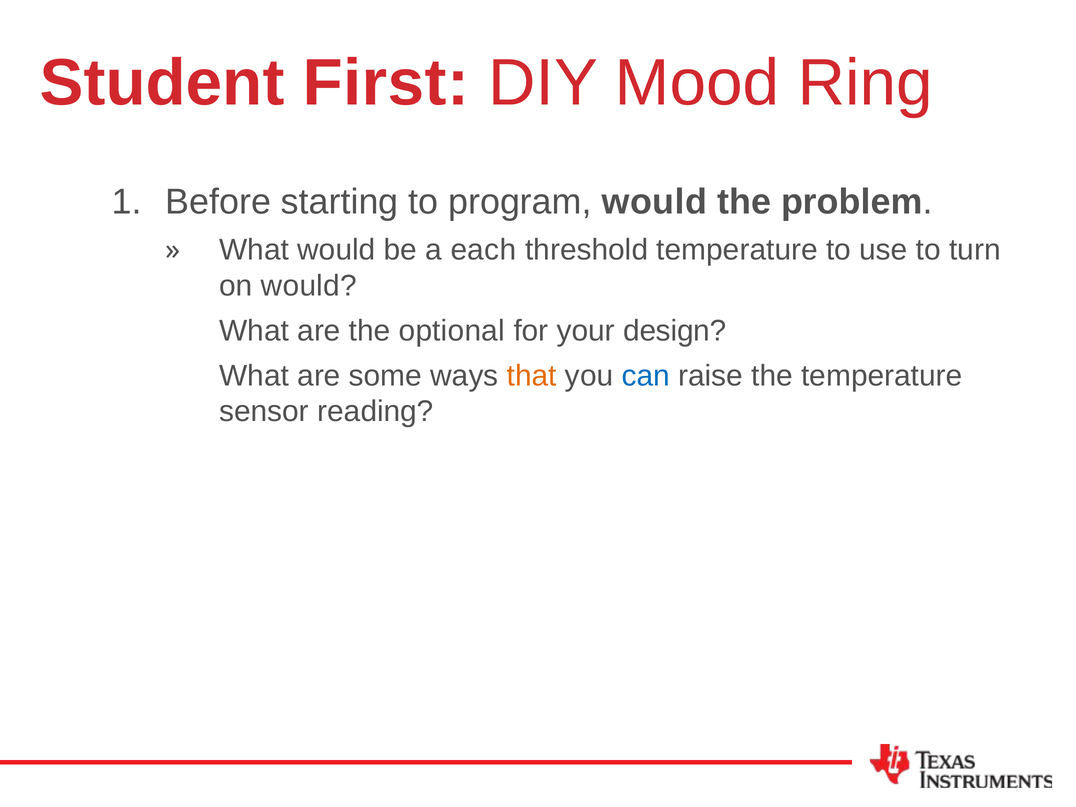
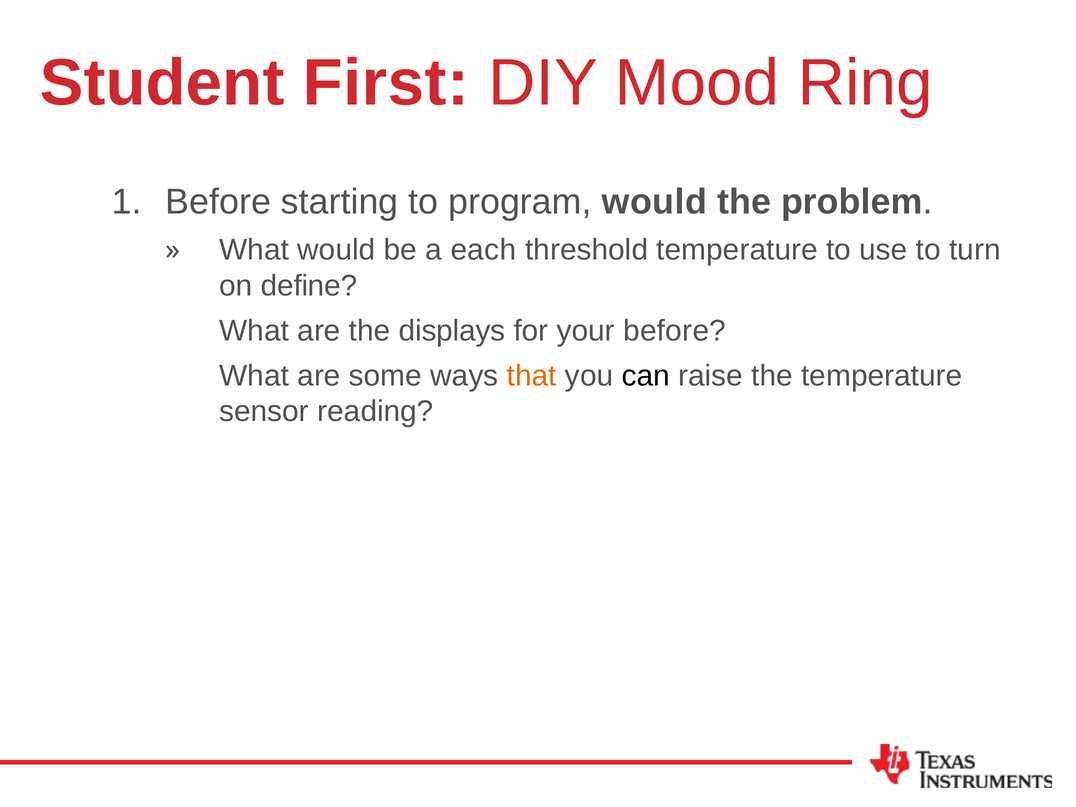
on would: would -> define (309, 286)
optional: optional -> displays (452, 331)
your design: design -> before (675, 331)
can colour: blue -> black (646, 376)
